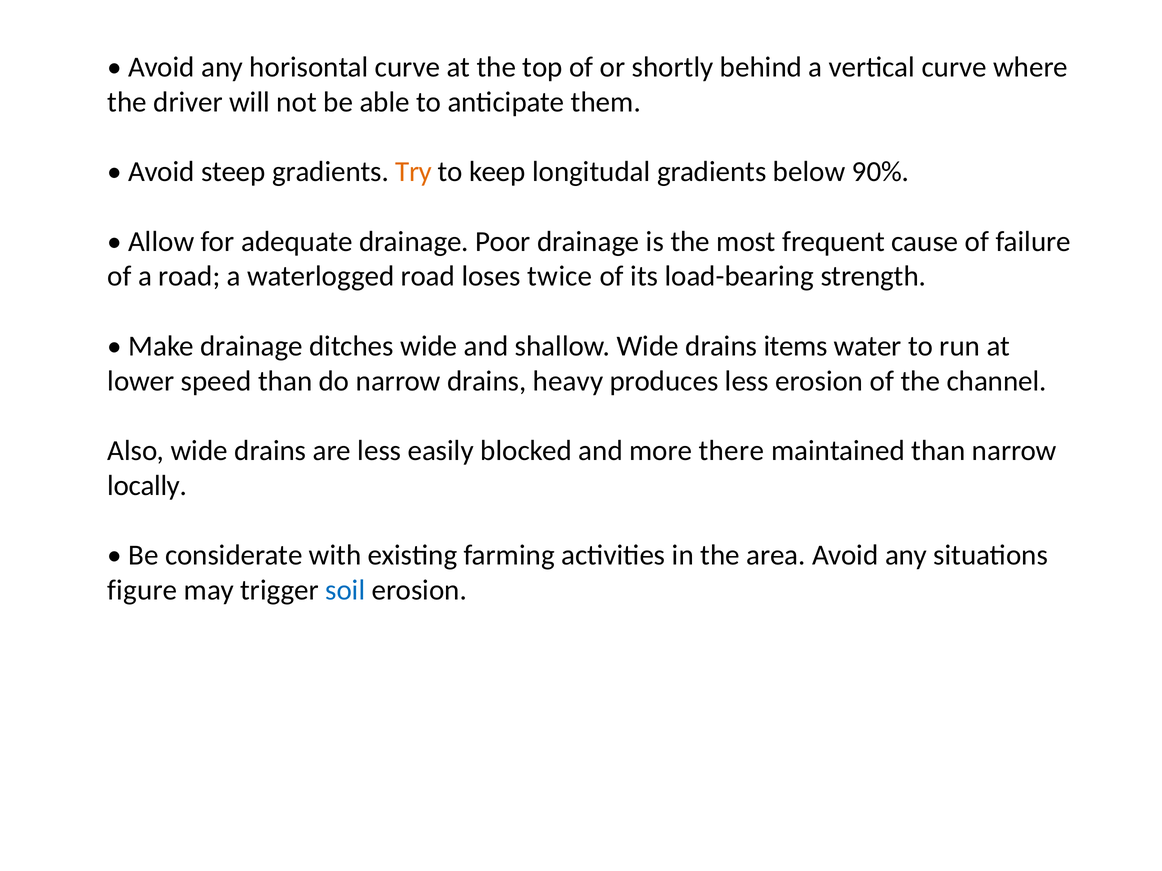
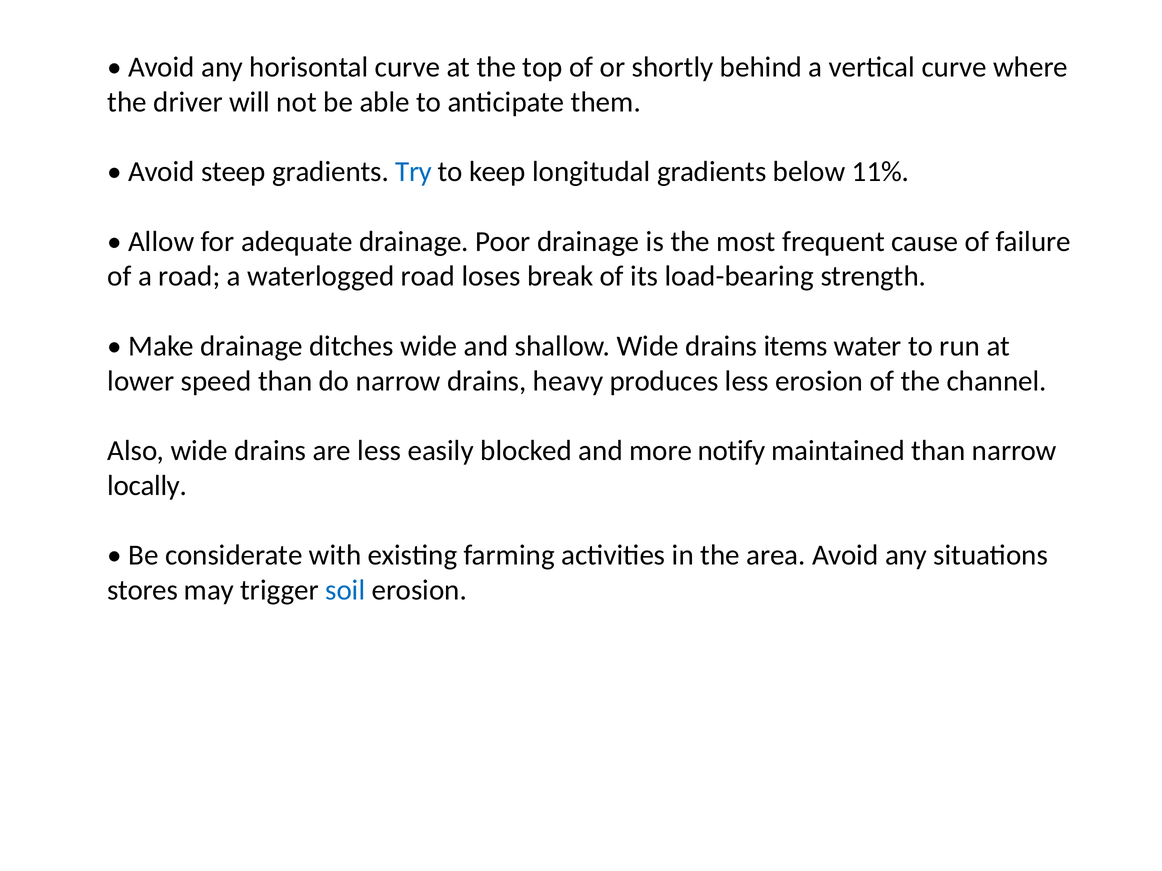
Try colour: orange -> blue (414, 172)
90%: 90% -> 11% (881, 172)
twice: twice -> break (560, 277)
there: there -> notify (732, 451)
figure: figure -> stores (143, 590)
